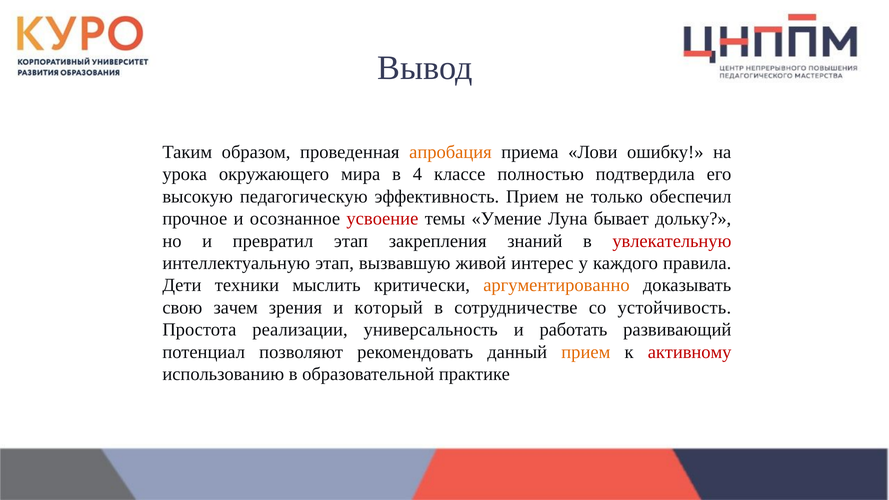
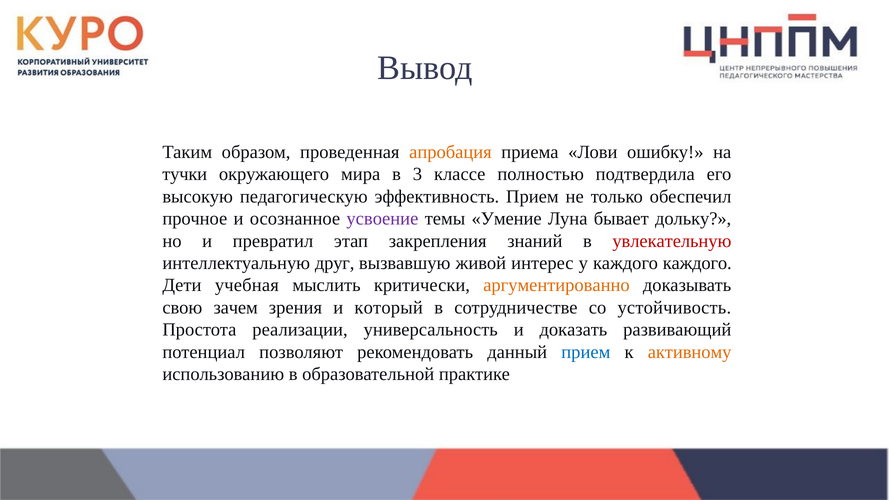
урока: урока -> тучки (185, 174)
4: 4 -> 3 (418, 174)
усвоение colour: red -> purple (382, 219)
интеллектуальную этап: этап -> друг (335, 263)
каждого правила: правила -> каждого (697, 263)
техники: техники -> учебная (247, 285)
работать: работать -> доказать (573, 330)
прием colour: orange -> blue (586, 352)
активному colour: red -> orange (690, 352)
